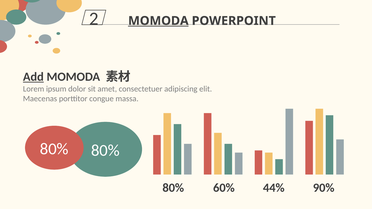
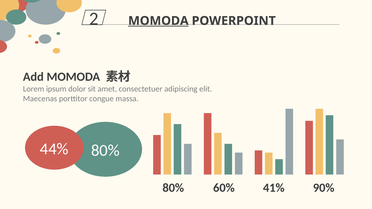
Add underline: present -> none (33, 77)
80%: 80% -> 44% (54, 149)
44%: 44% -> 41% (274, 188)
